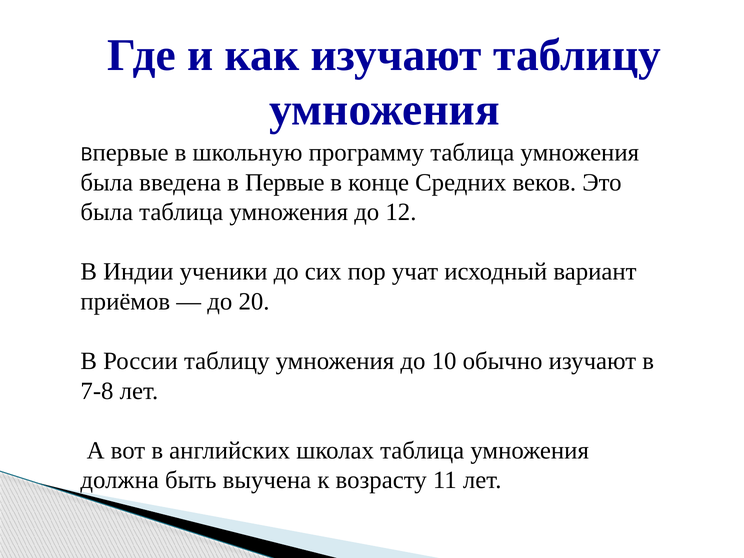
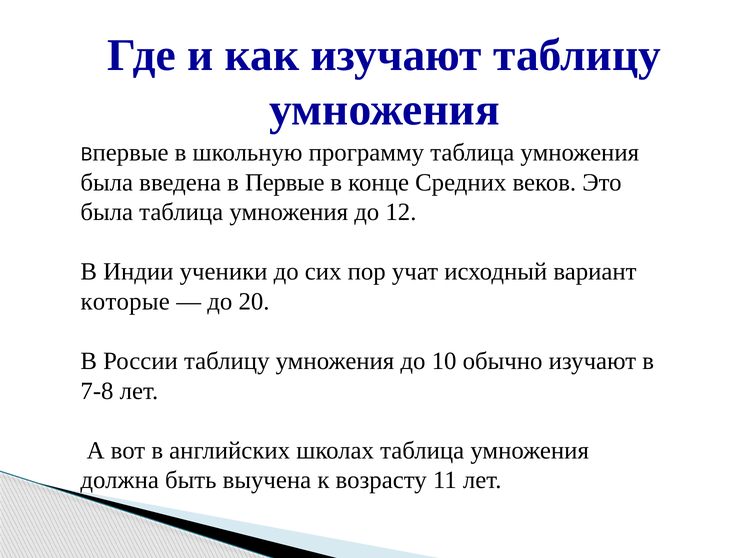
приёмов: приёмов -> которые (125, 302)
